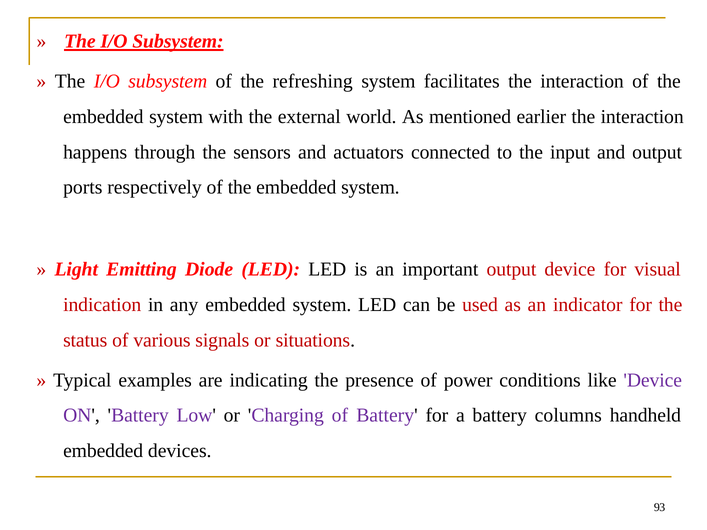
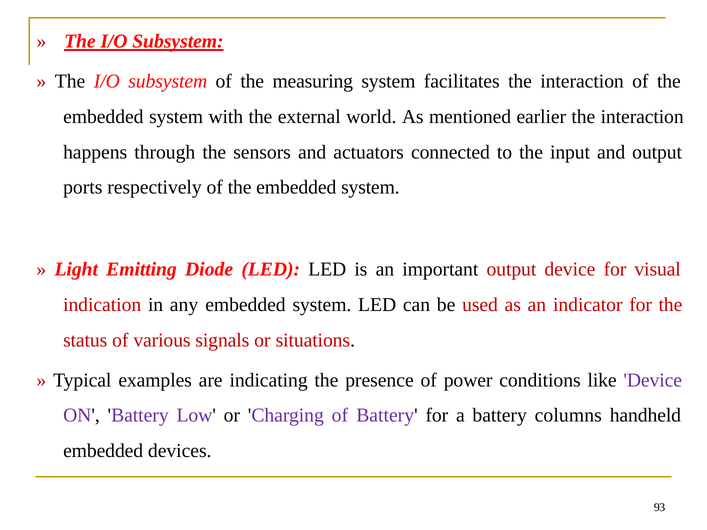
refreshing: refreshing -> measuring (313, 81)
